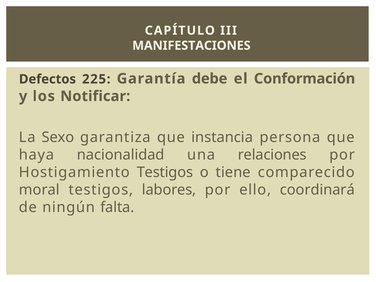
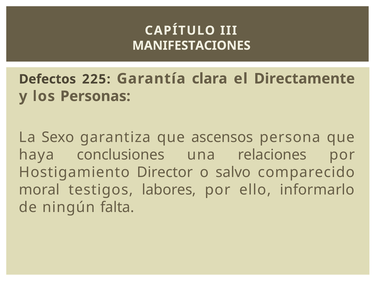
debe: debe -> clara (210, 79)
Conformación: Conformación -> Directamente (304, 79)
Notificar: Notificar -> Personas (95, 96)
instancia: instancia -> ascensos (222, 137)
nacionalidad: nacionalidad -> conclusiones (121, 155)
Hostigamiento Testigos: Testigos -> Director (165, 172)
tiene: tiene -> salvo (233, 172)
coordinará: coordinará -> informarlo (317, 190)
